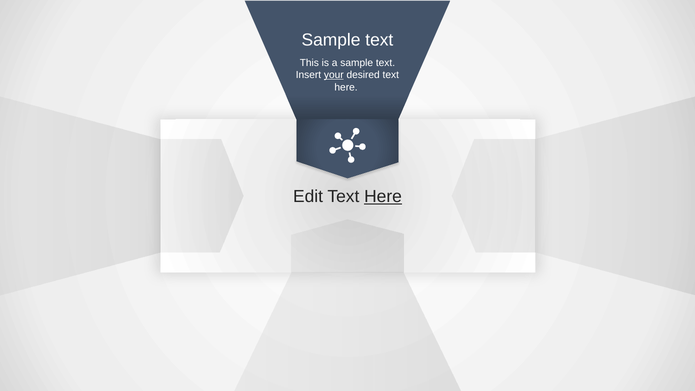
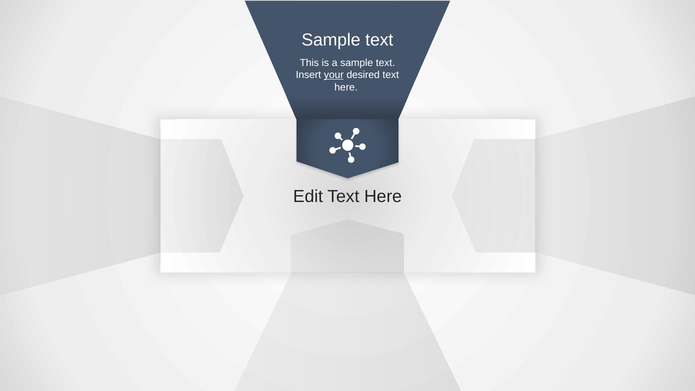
Here underline: present -> none (383, 197)
